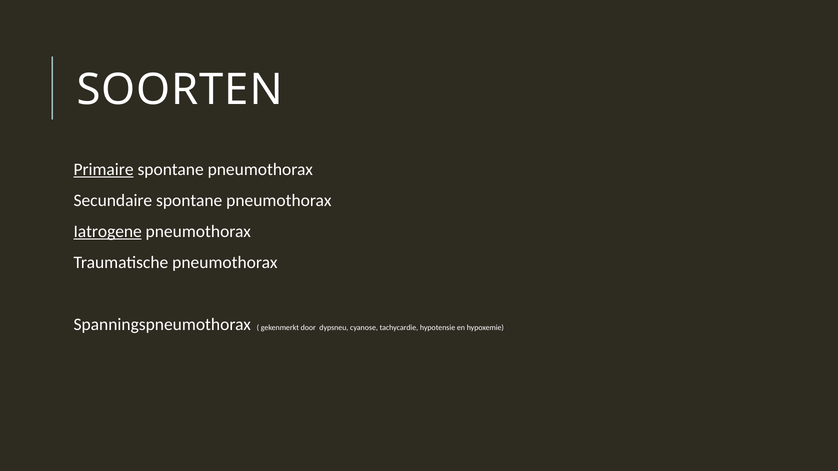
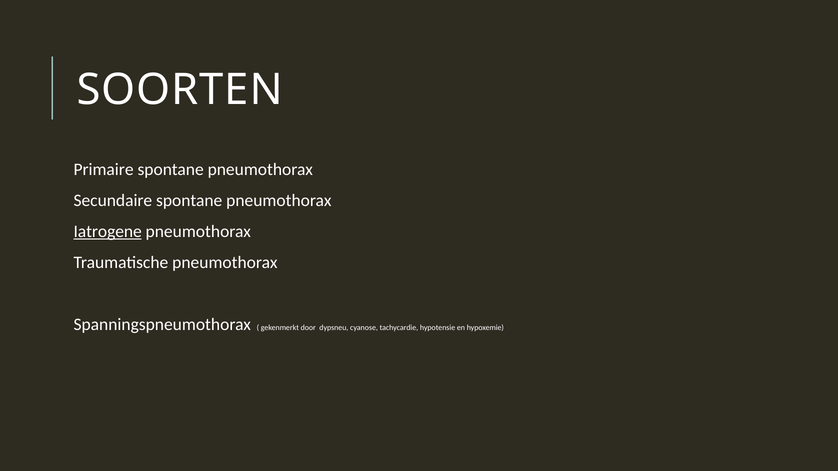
Primaire underline: present -> none (104, 170)
